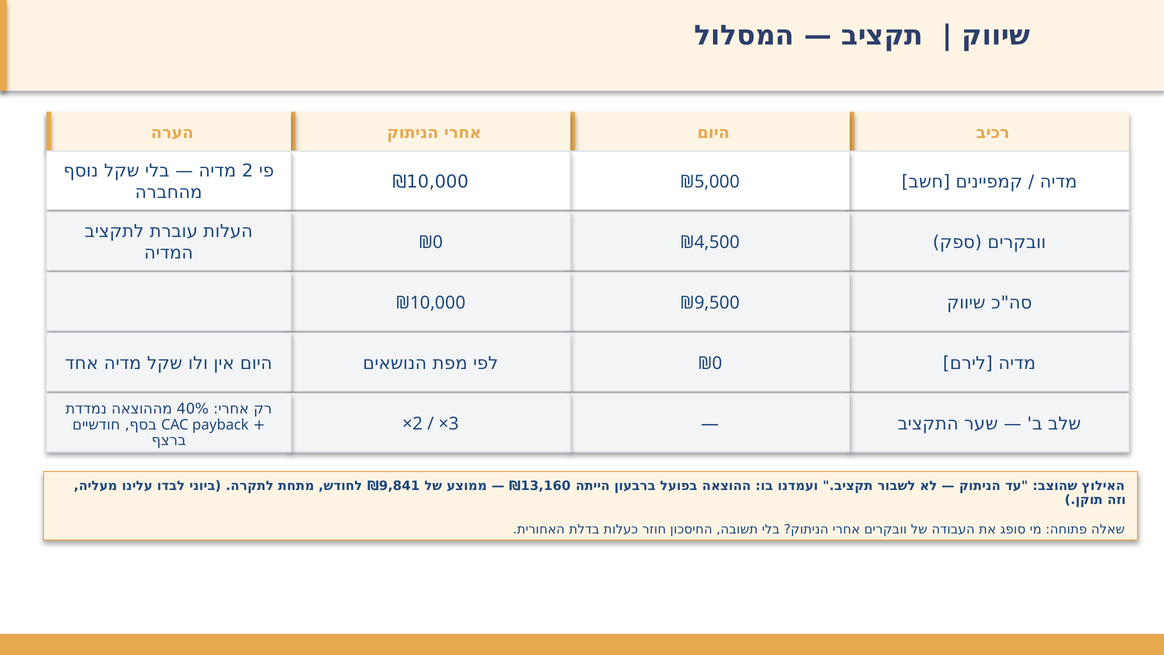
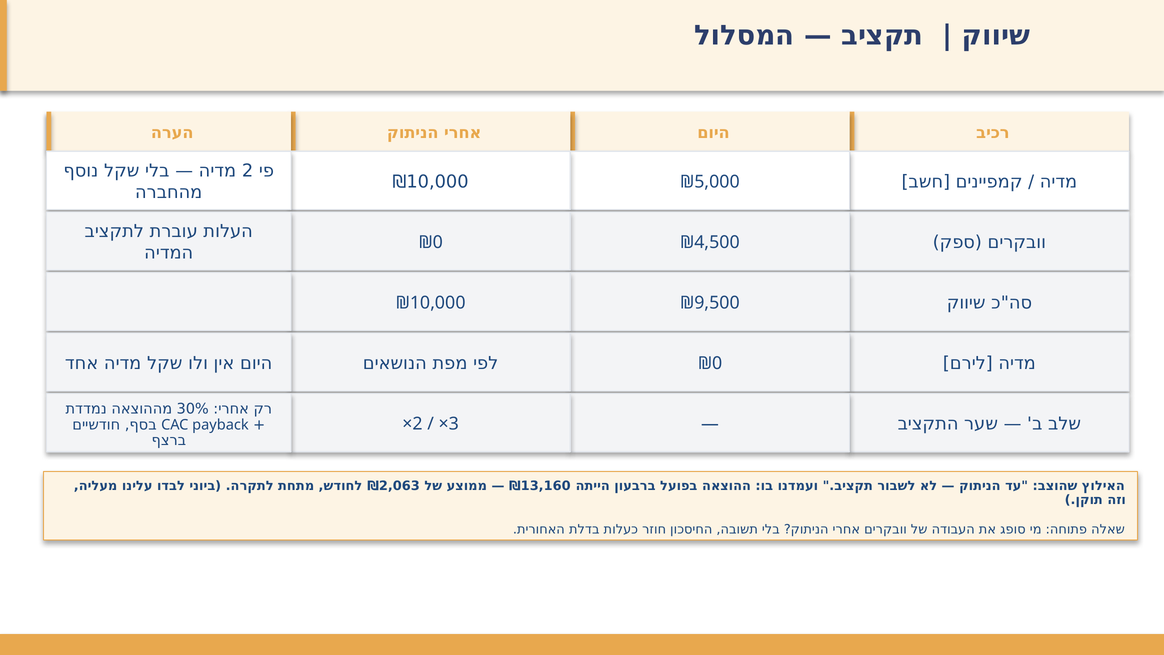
40%: 40% -> 30% (193, 409)
₪9,841: ₪9,841 -> ₪2,063 (394, 486)
